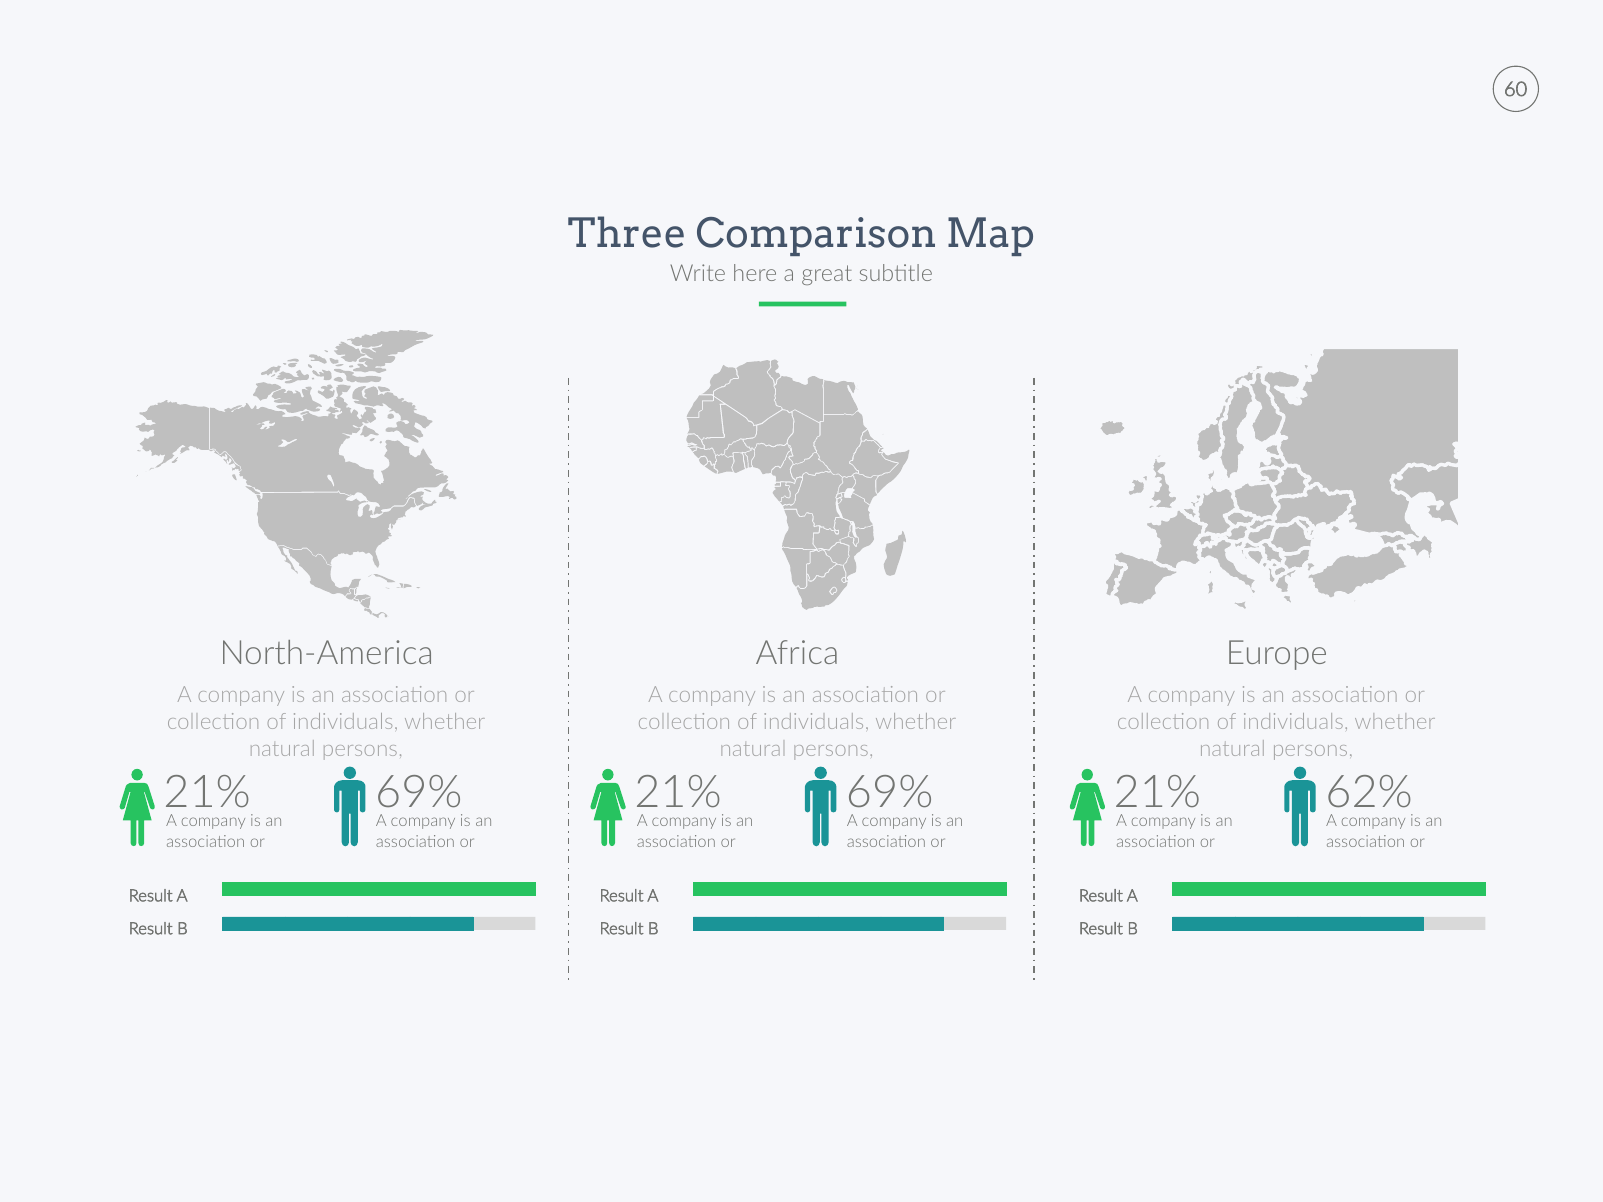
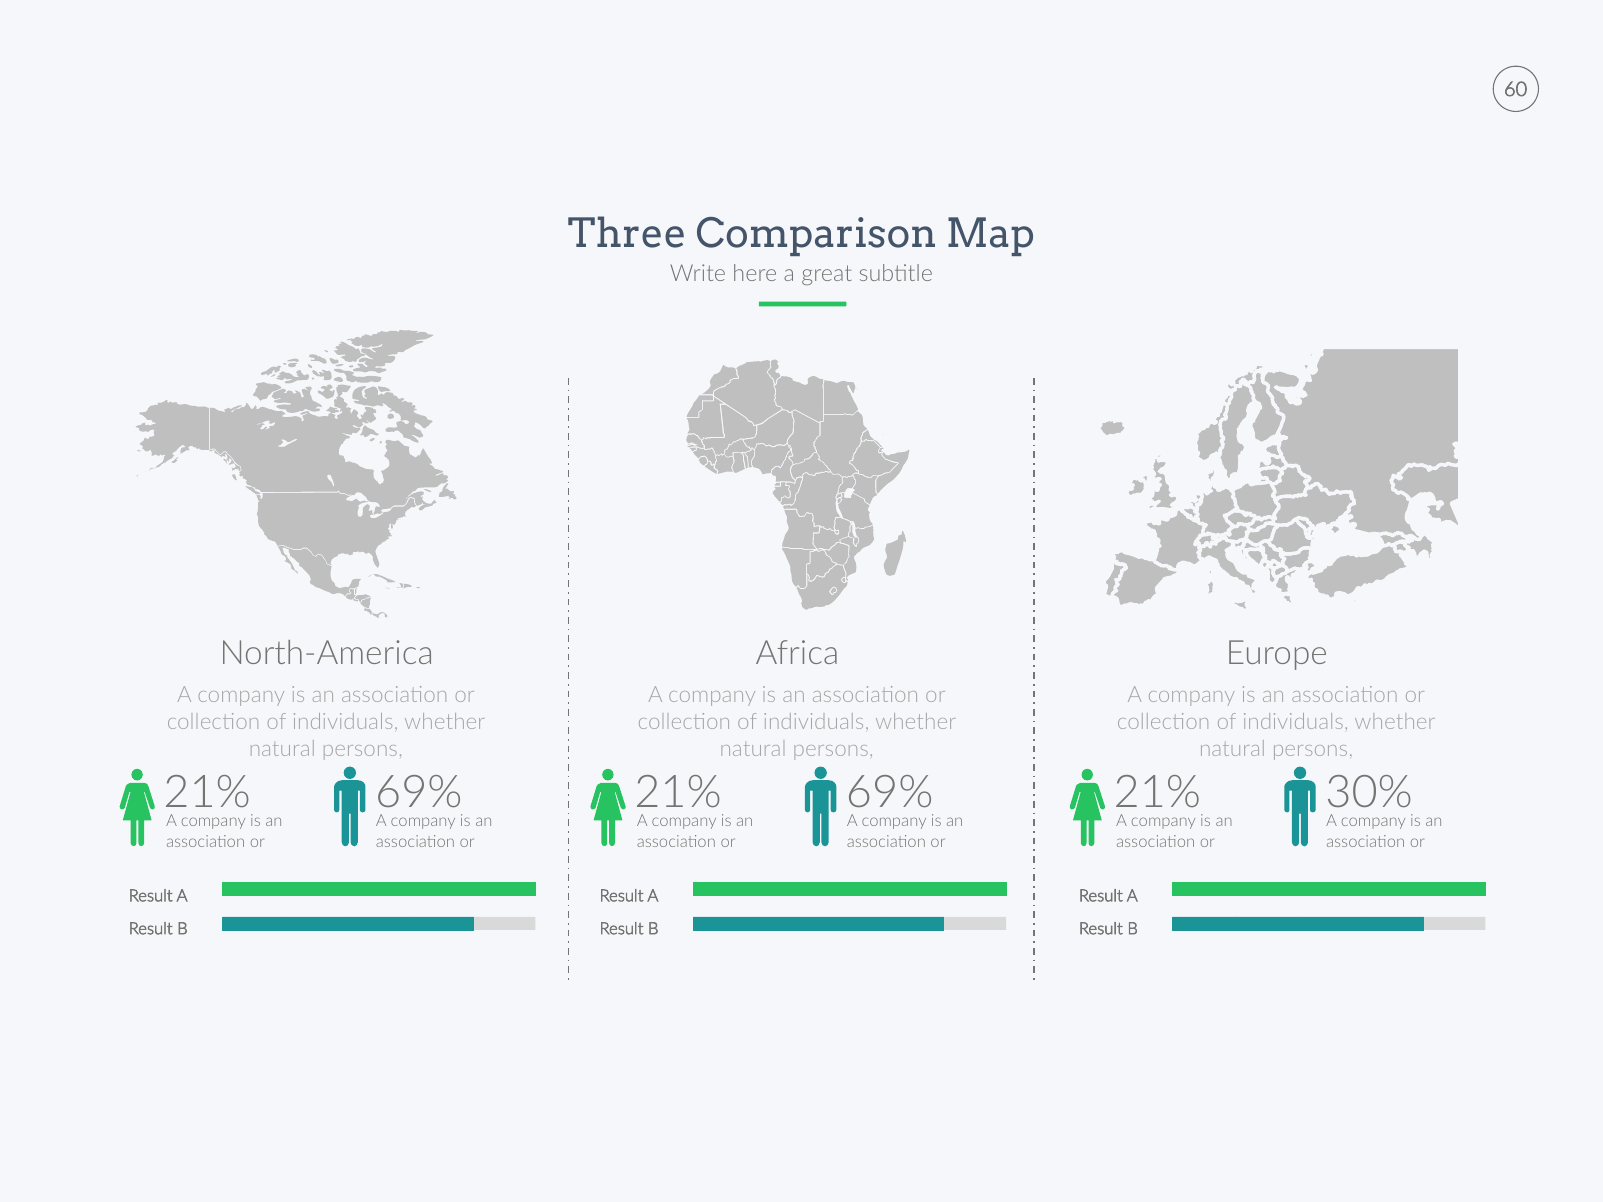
62%: 62% -> 30% (1369, 793)
